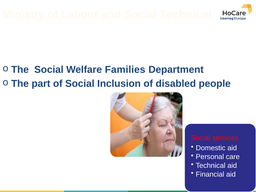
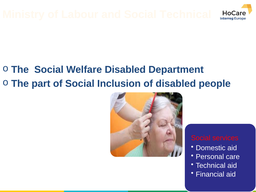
Welfare Families: Families -> Disabled (125, 70)
